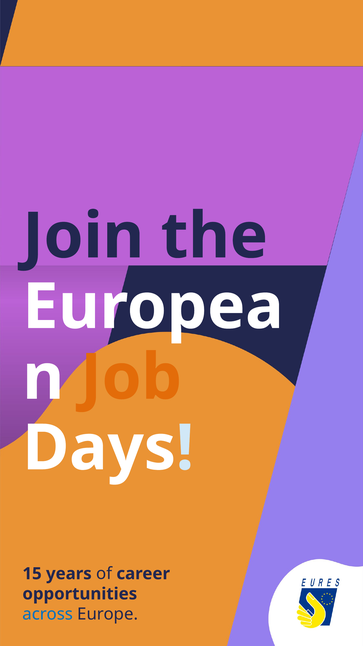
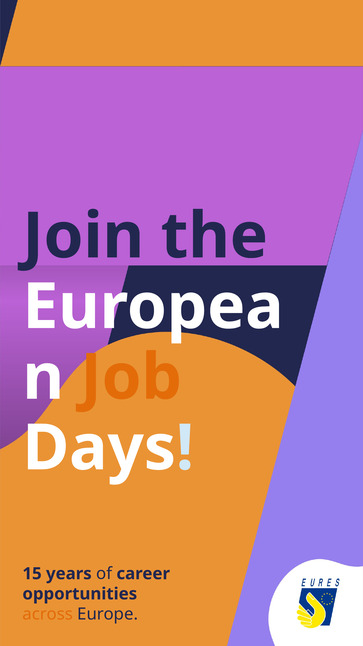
across colour: blue -> orange (48, 613)
